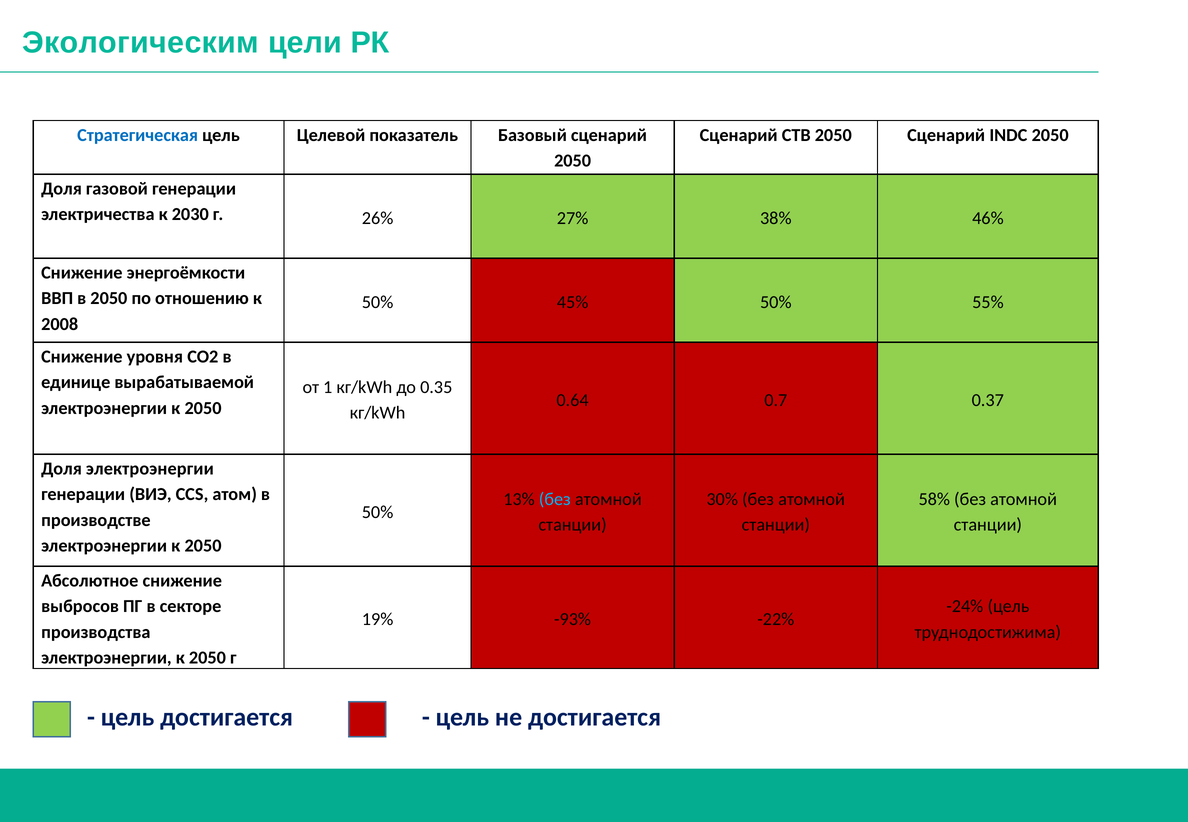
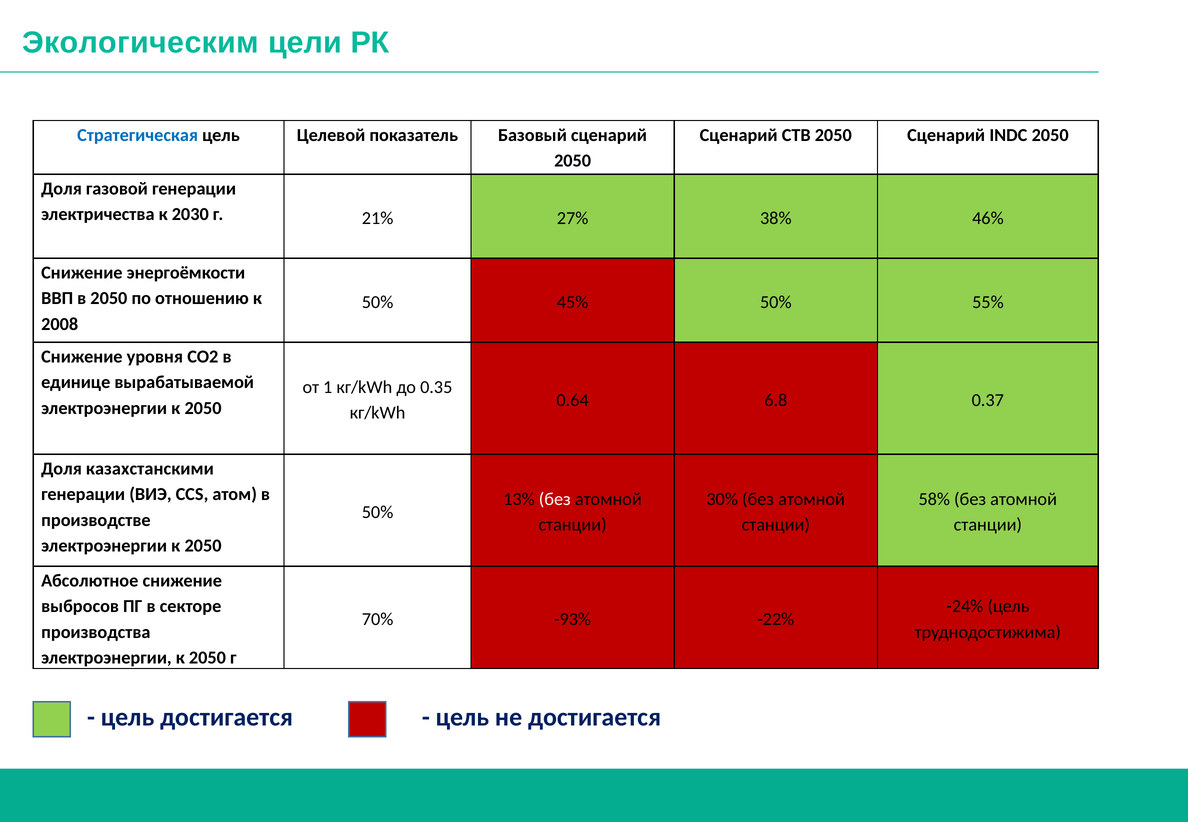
26%: 26% -> 21% (378, 218)
0.7: 0.7 -> 6.8 (776, 400)
Доля электроэнергии: электроэнергии -> казахстанскими (150, 469)
без colour: light blue -> white (555, 500)
19%: 19% -> 70% (378, 620)
